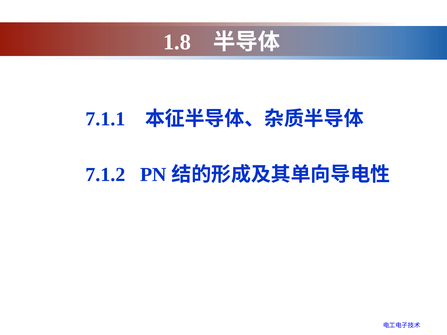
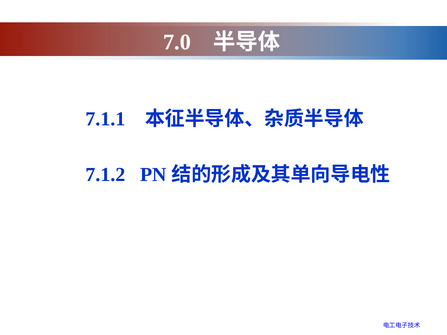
1.8: 1.8 -> 7.0 (177, 42)
